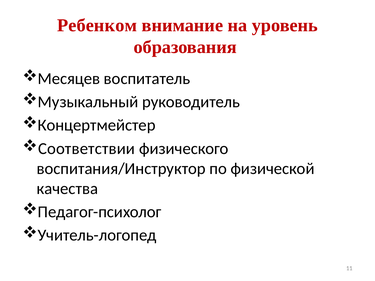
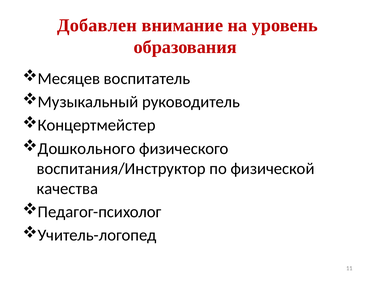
Ребенком: Ребенком -> Добавлен (97, 25)
Соответствии: Соответствии -> Дошкольного (87, 149)
